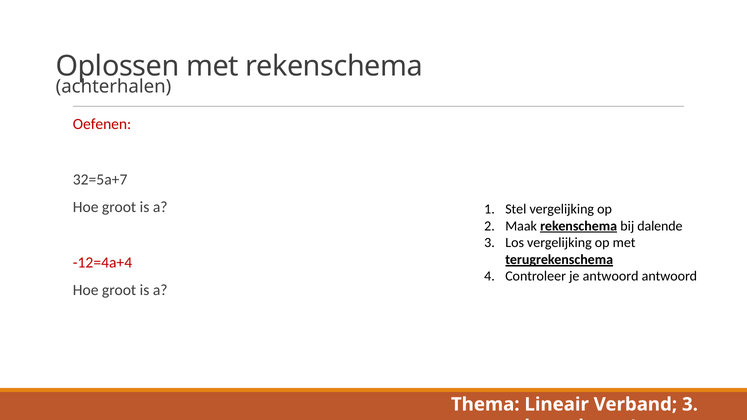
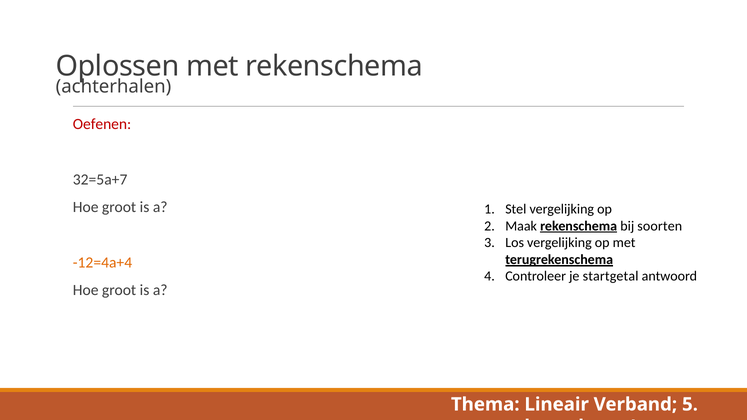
dalende: dalende -> soorten (660, 226)
-12=4a+4 colour: red -> orange (102, 263)
je antwoord: antwoord -> startgetal (611, 276)
Verband 3: 3 -> 5 (690, 405)
